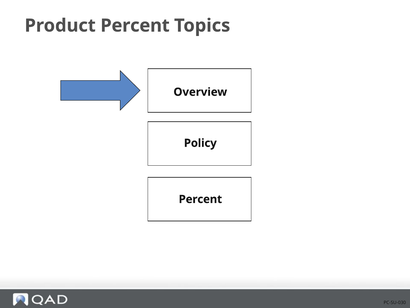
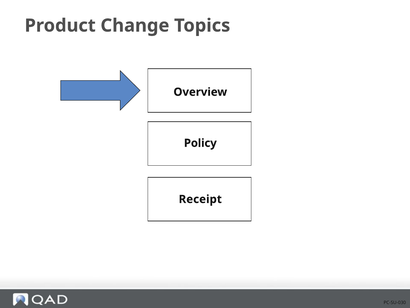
Product Percent: Percent -> Change (135, 26)
Percent: Percent -> Receipt (200, 199)
